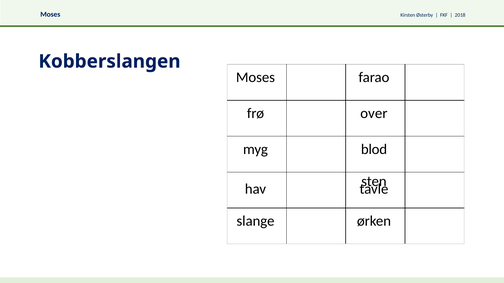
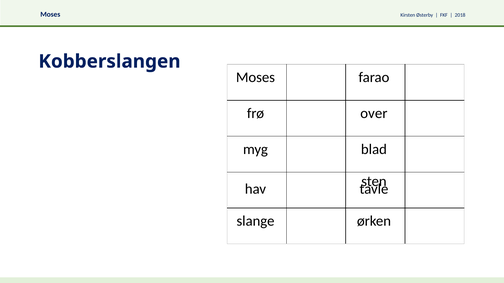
blod: blod -> blad (374, 150)
